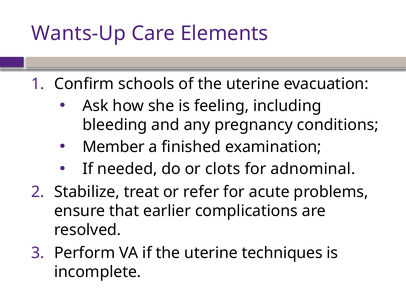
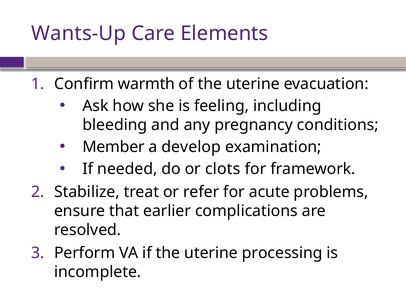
schools: schools -> warmth (146, 84)
finished: finished -> develop (191, 147)
adnominal: adnominal -> framework (313, 169)
techniques: techniques -> processing (282, 253)
